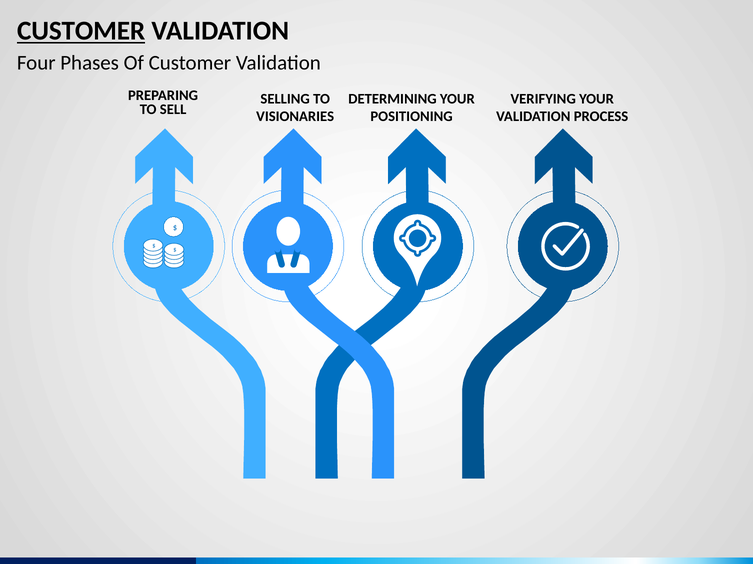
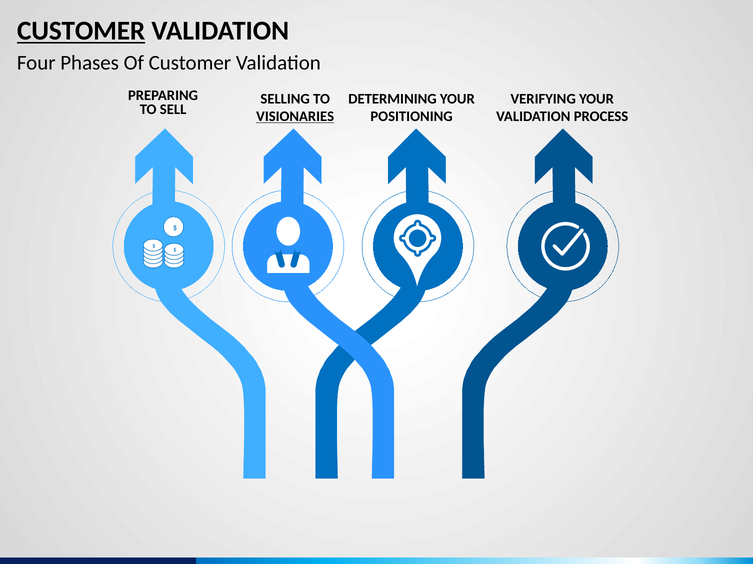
VISIONARIES underline: none -> present (295, 117)
